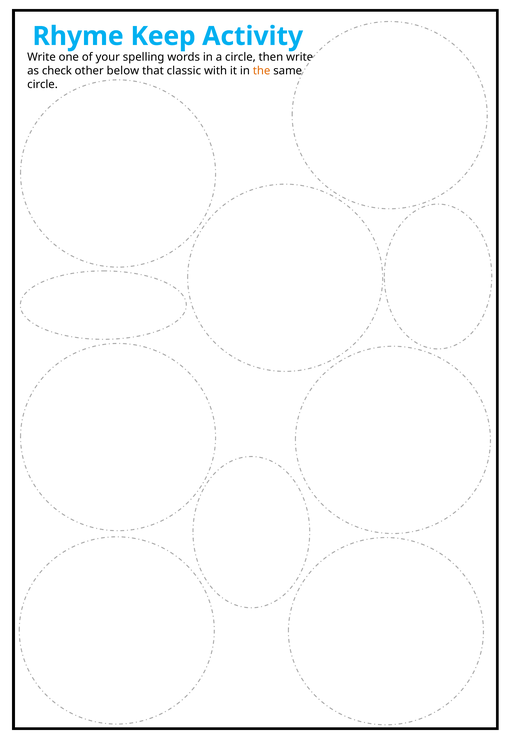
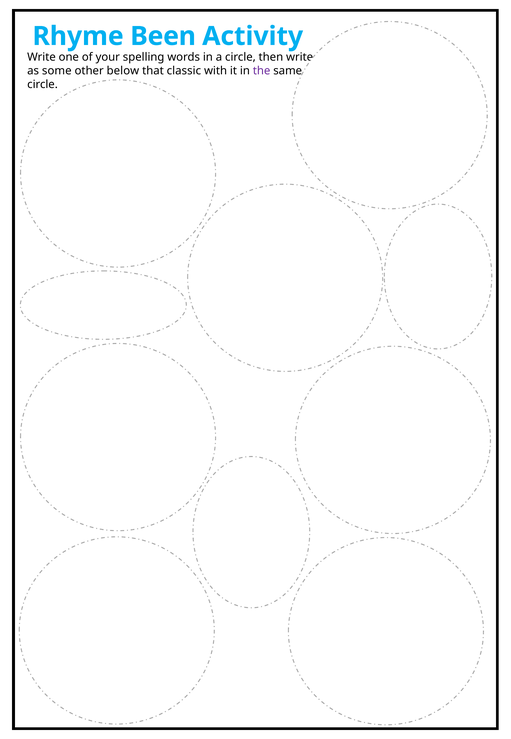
Keep: Keep -> Been (163, 36)
check: check -> some (57, 71)
the colour: orange -> purple (262, 71)
